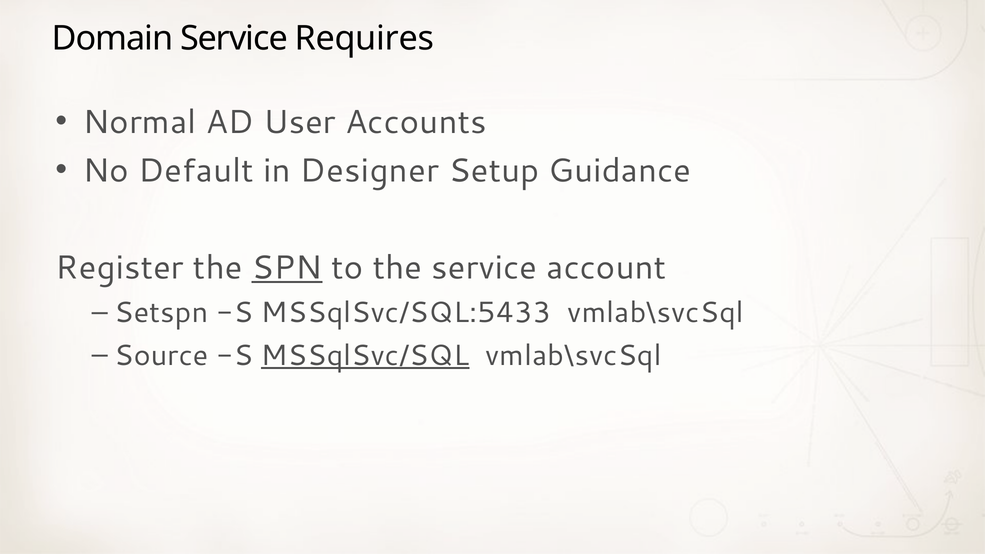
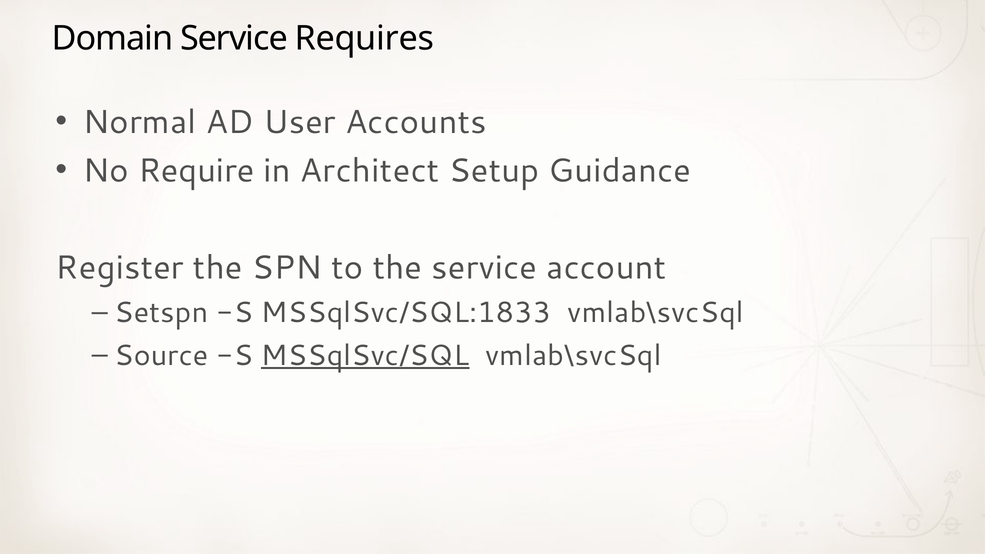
Default: Default -> Require (196, 171)
Designer: Designer -> Architect (370, 171)
SPN underline: present -> none (287, 268)
MSSqlSvc/SQL:5433: MSSqlSvc/SQL:5433 -> MSSqlSvc/SQL:1833 (406, 313)
